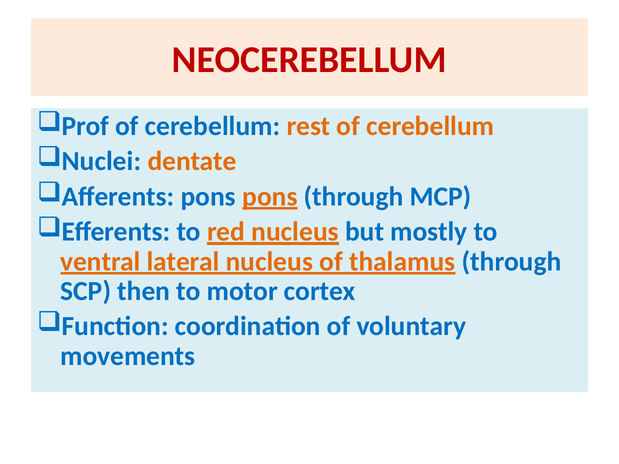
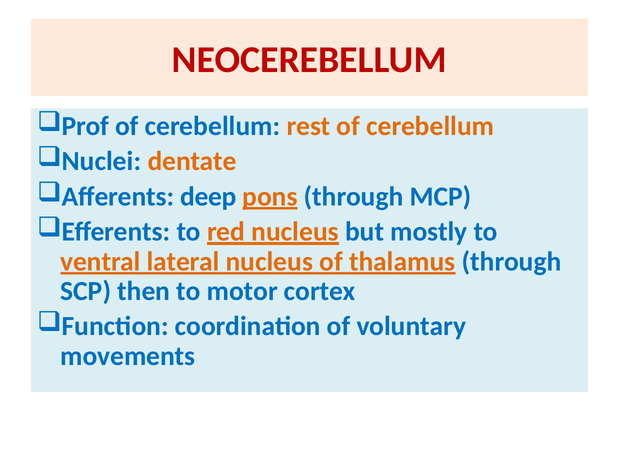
Afferents pons: pons -> deep (208, 197)
